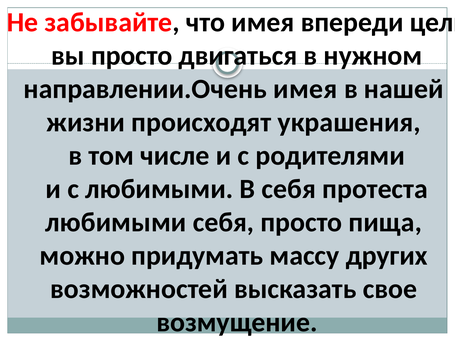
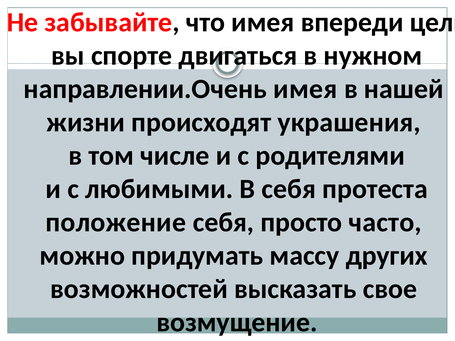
вы просто: просто -> спорте (132, 56)
любимыми: любимыми -> положение (116, 222)
пища: пища -> часто (385, 222)
